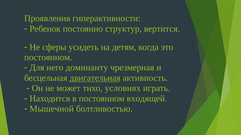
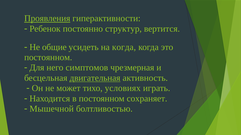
Проявления underline: none -> present (47, 19)
сферы: сферы -> общие (54, 47)
на детям: детям -> когда (124, 47)
доминанту: доминанту -> симптомов (87, 68)
входящей: входящей -> сохраняет (147, 99)
